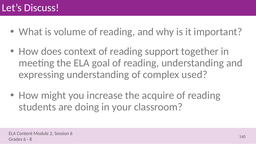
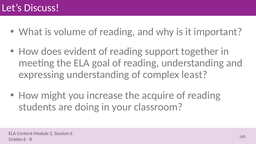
context: context -> evident (80, 51)
used: used -> least (195, 74)
